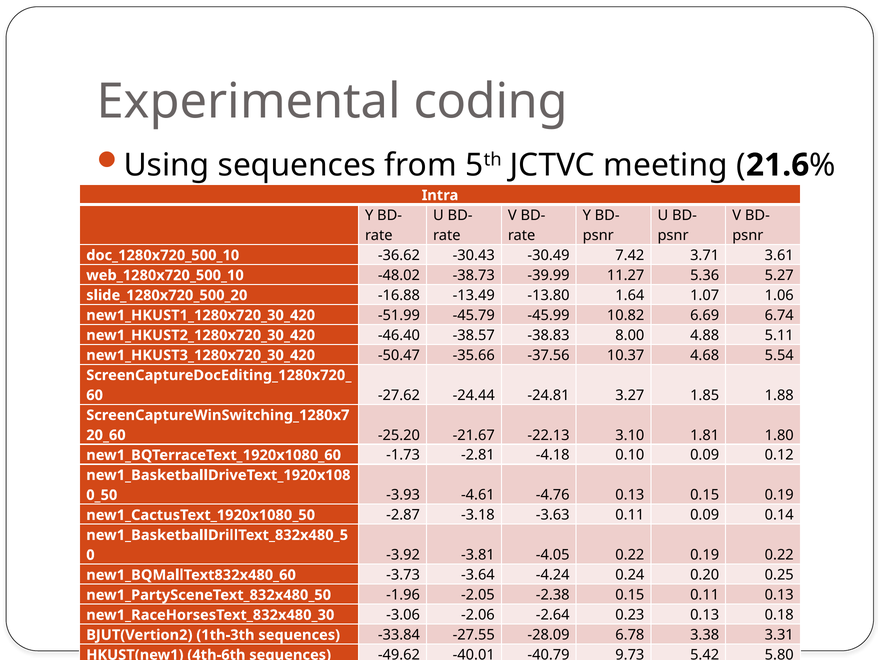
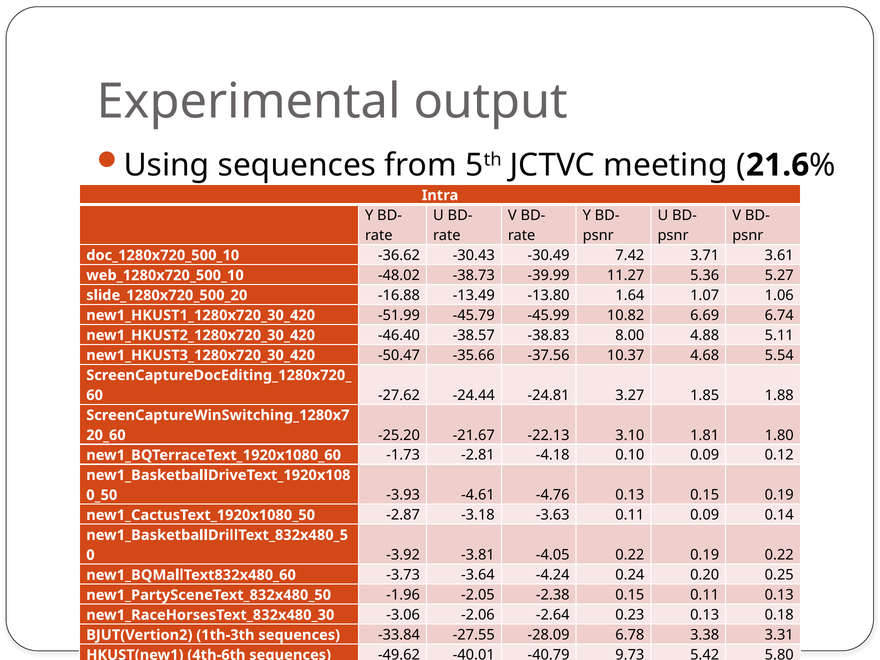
coding: coding -> output (491, 102)
